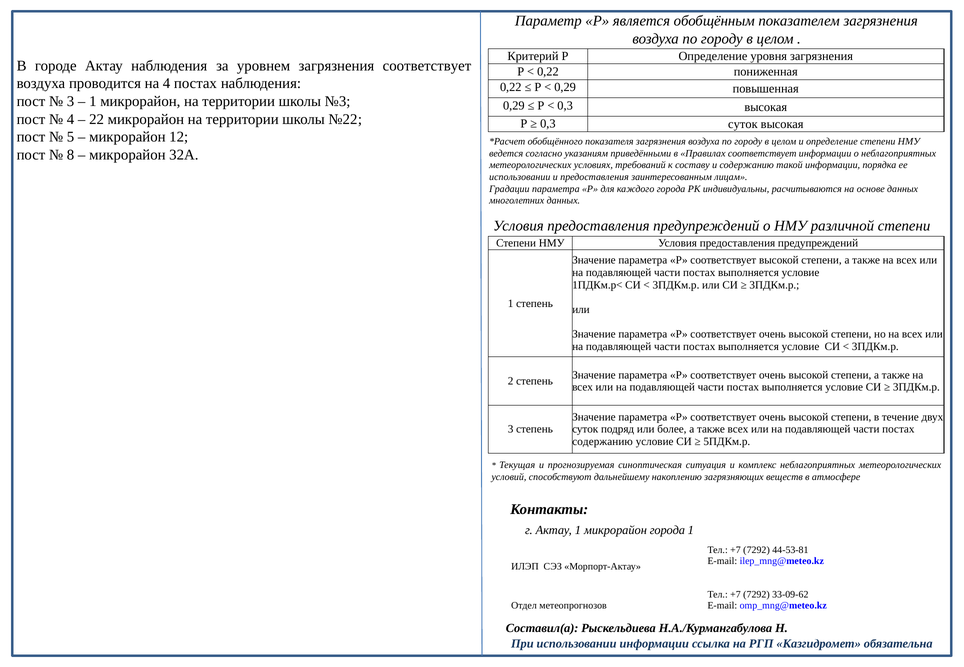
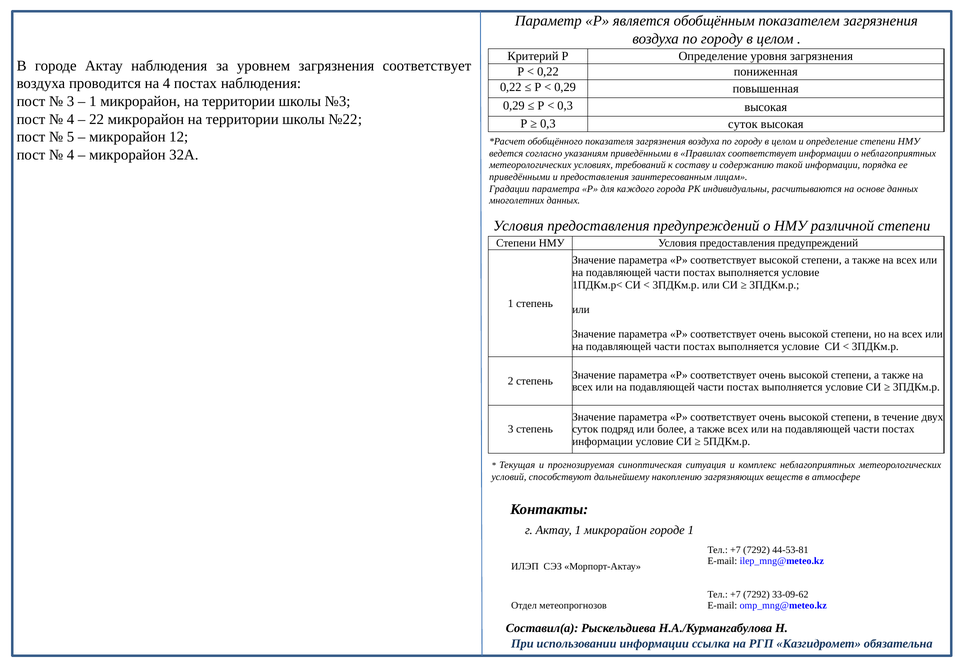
8: 8 -> 4 (71, 155)
использовании: использовании -> приведёнными (520, 177)
содержанию: содержанию -> информации (603, 442)
микрорайон города: города -> городе (667, 530)
